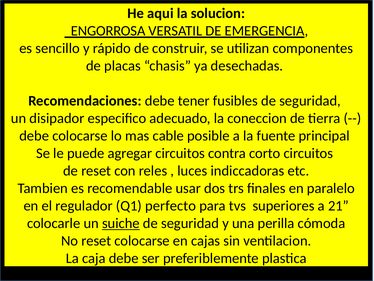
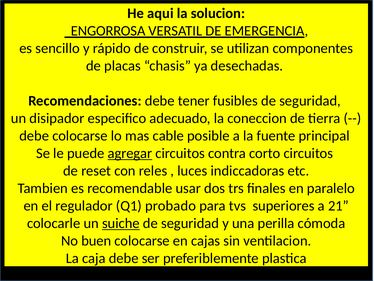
agregar underline: none -> present (130, 153)
perfecto: perfecto -> probado (171, 205)
No reset: reset -> buen (96, 240)
